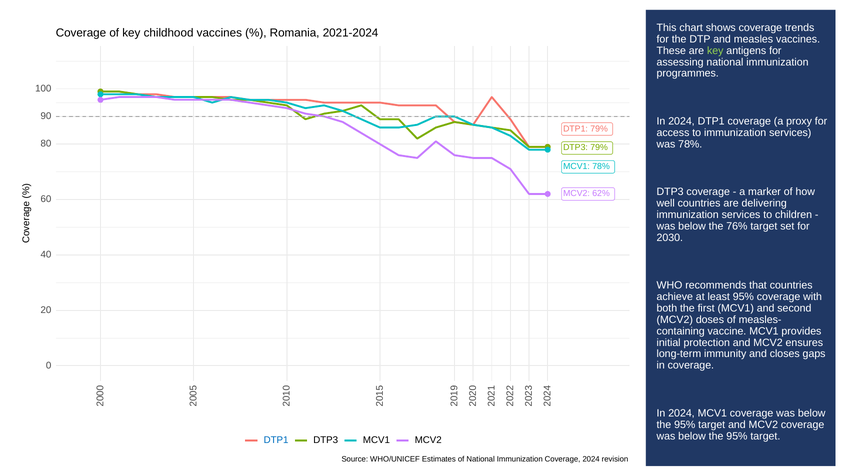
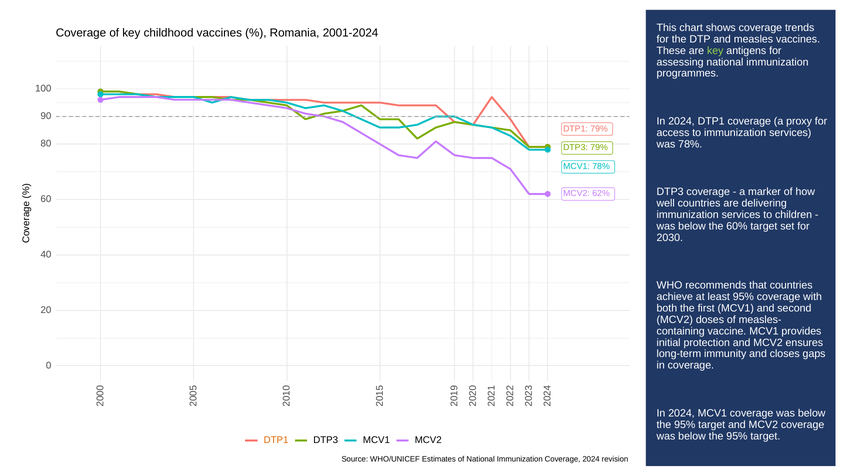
2021-2024: 2021-2024 -> 2001-2024 (351, 33)
76%: 76% -> 60% (737, 226)
DTP1 colour: blue -> orange (276, 440)
